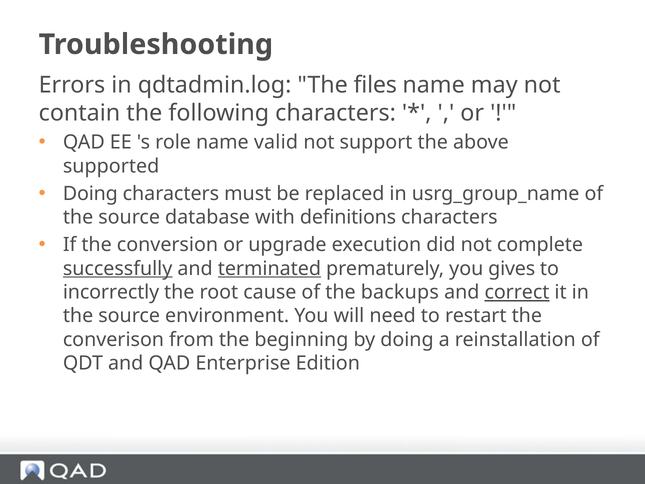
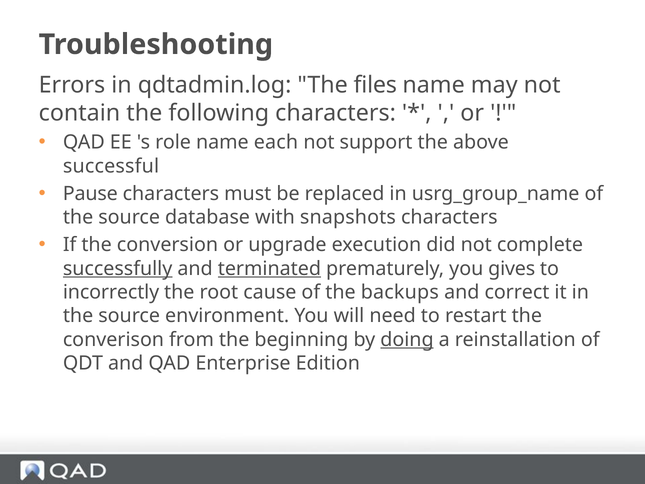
valid: valid -> each (276, 142)
supported: supported -> successful (111, 166)
Doing: Doing -> Pause (90, 194)
definitions: definitions -> snapshots (348, 217)
correct underline: present -> none (517, 292)
doing underline: none -> present (407, 339)
